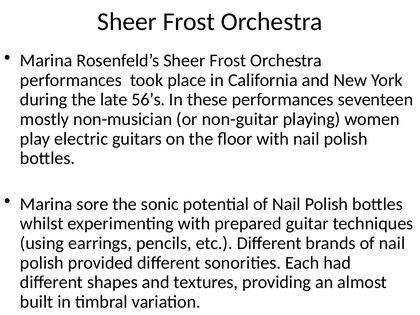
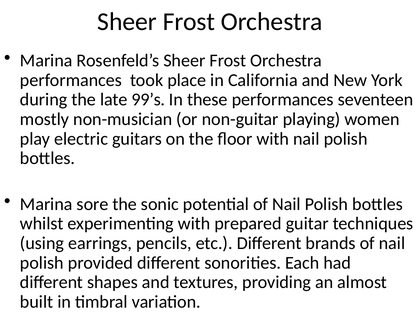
56’s: 56’s -> 99’s (148, 100)
